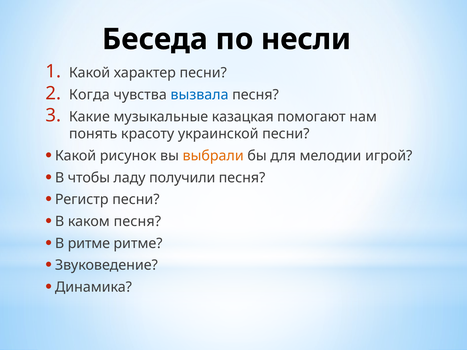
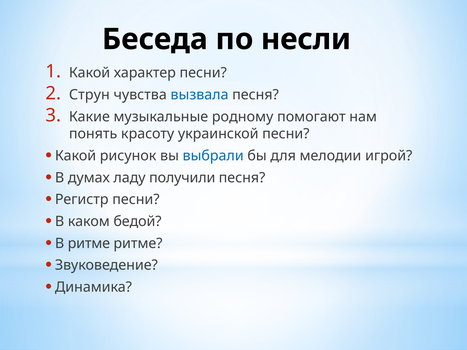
Когда: Когда -> Струн (89, 95)
казацкая: казацкая -> родному (243, 117)
выбрали colour: orange -> blue (213, 156)
чтобы: чтобы -> думах (89, 178)
каком песня: песня -> бедой (137, 222)
